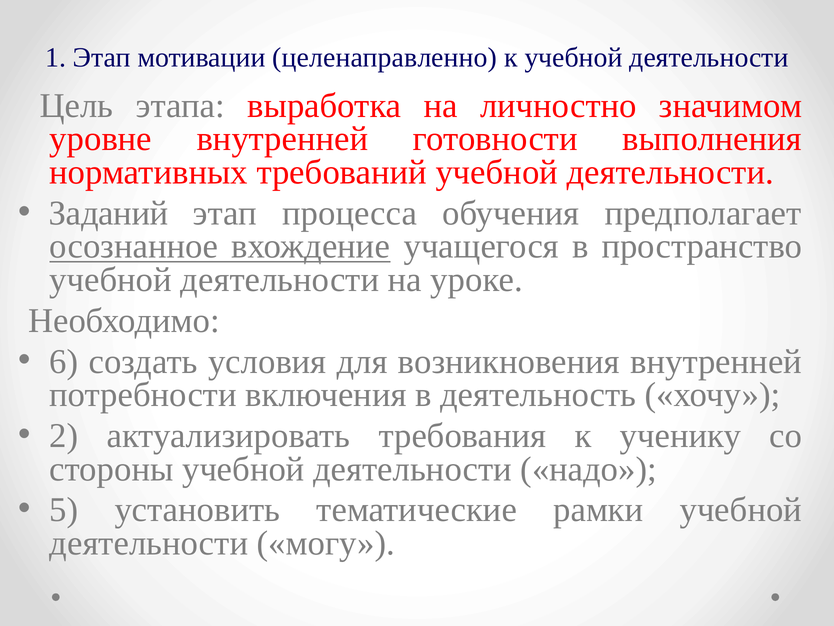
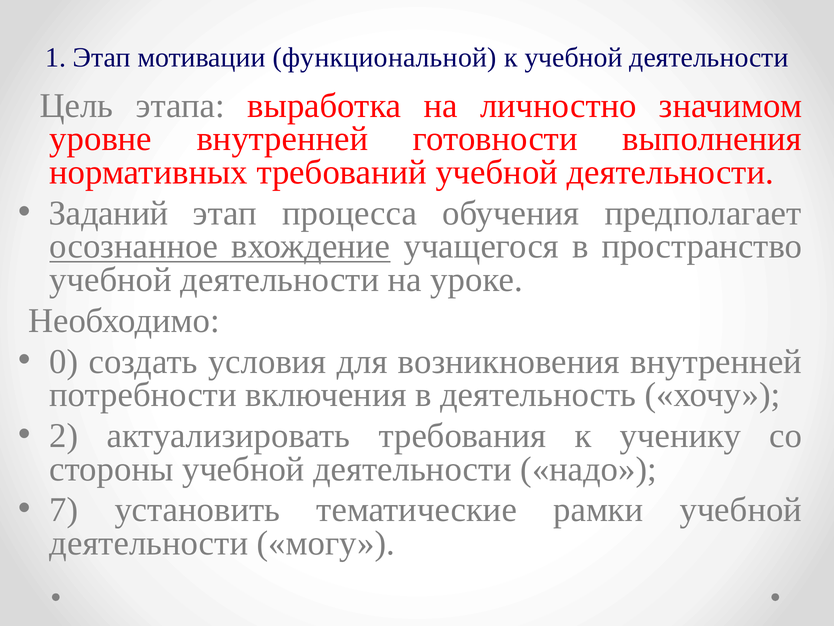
целенаправленно: целенаправленно -> функциональной (385, 57)
6: 6 -> 0 (64, 361)
5: 5 -> 7 (64, 510)
